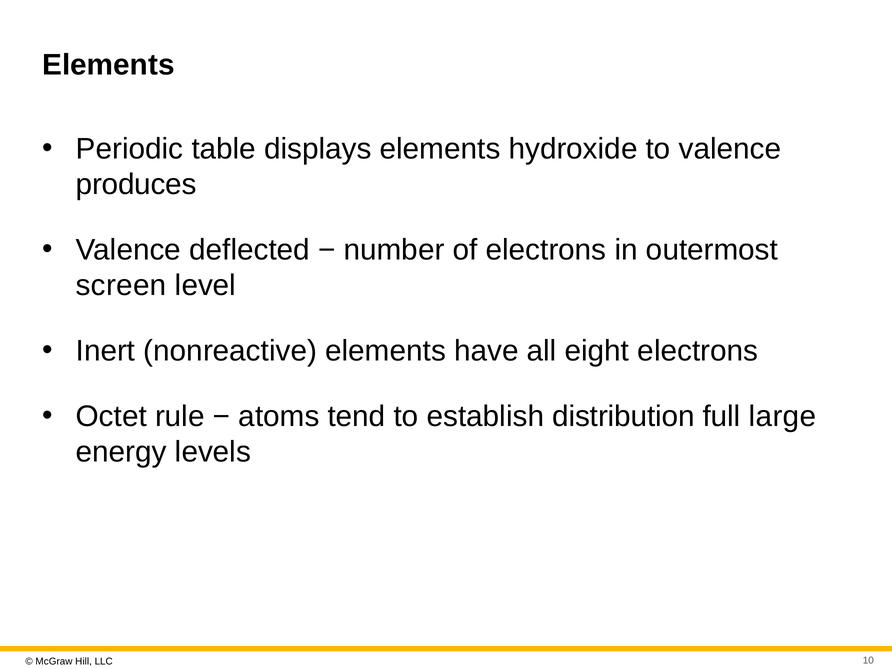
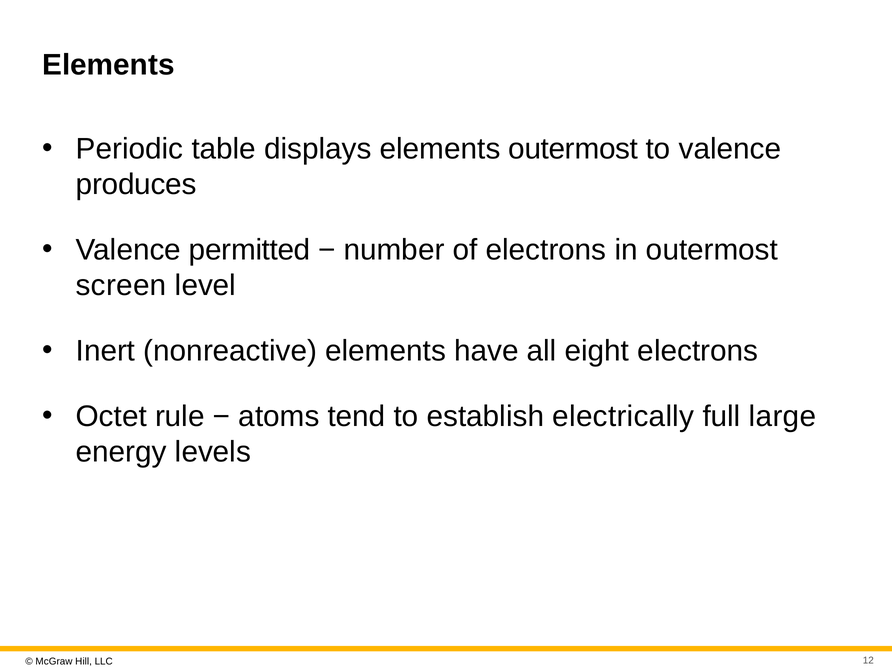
elements hydroxide: hydroxide -> outermost (573, 149)
deflected: deflected -> permitted (250, 250)
distribution: distribution -> electrically (623, 416)
10: 10 -> 12 (868, 661)
